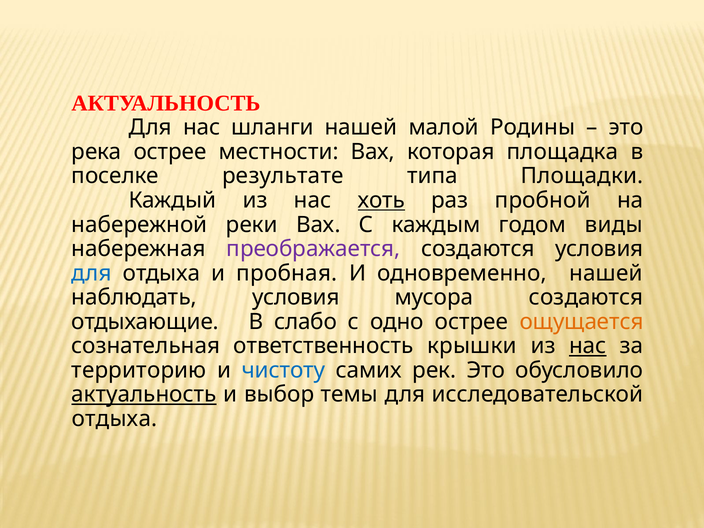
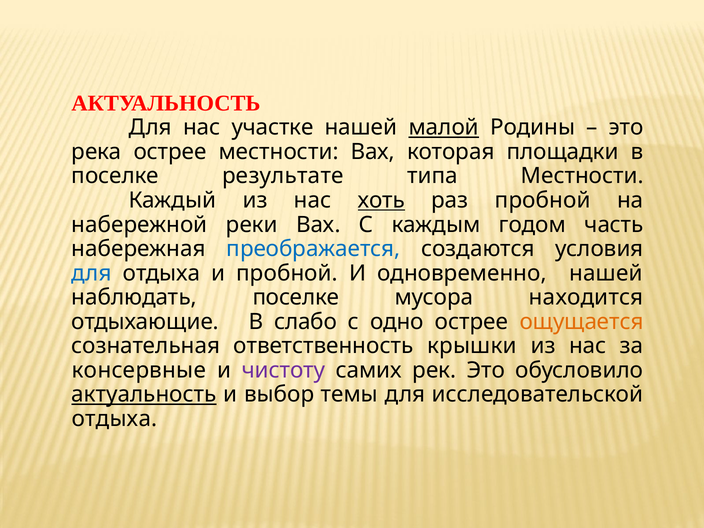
шланги: шланги -> участке (273, 127)
малой underline: none -> present (444, 127)
площадка: площадка -> площадки (563, 152)
типа Площадки: Площадки -> Местности (582, 176)
виды: виды -> часть (614, 225)
преображается colour: purple -> blue (313, 249)
и пробная: пробная -> пробной (287, 273)
наблюдать условия: условия -> поселке (296, 297)
мусора создаются: создаются -> находится (586, 297)
нас underline: present -> none (588, 346)
территорию: территорию -> консервные (139, 370)
чистоту colour: blue -> purple (283, 370)
